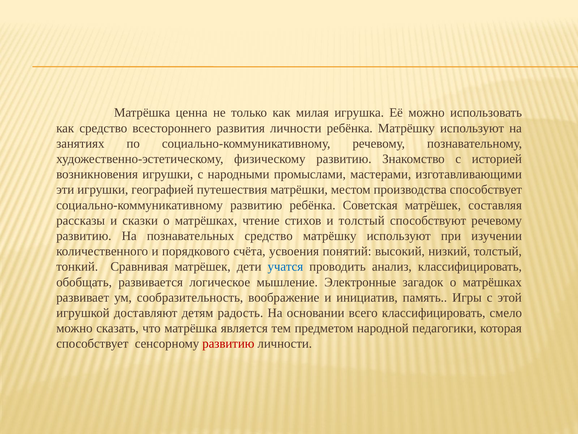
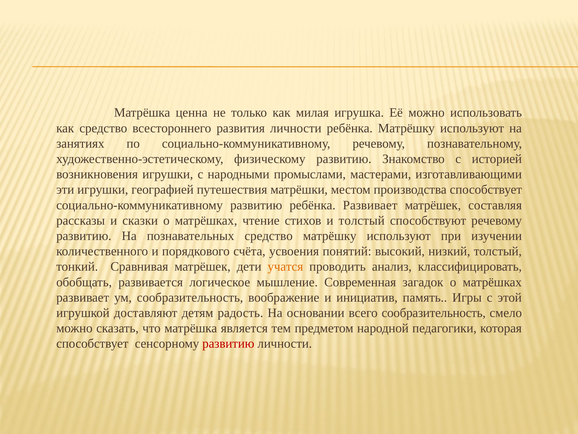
ребёнка Советская: Советская -> Развивает (370, 205)
учатся colour: blue -> orange (285, 266)
Электронные: Электронные -> Современная (360, 282)
всего классифицировать: классифицировать -> сообразительность (434, 313)
